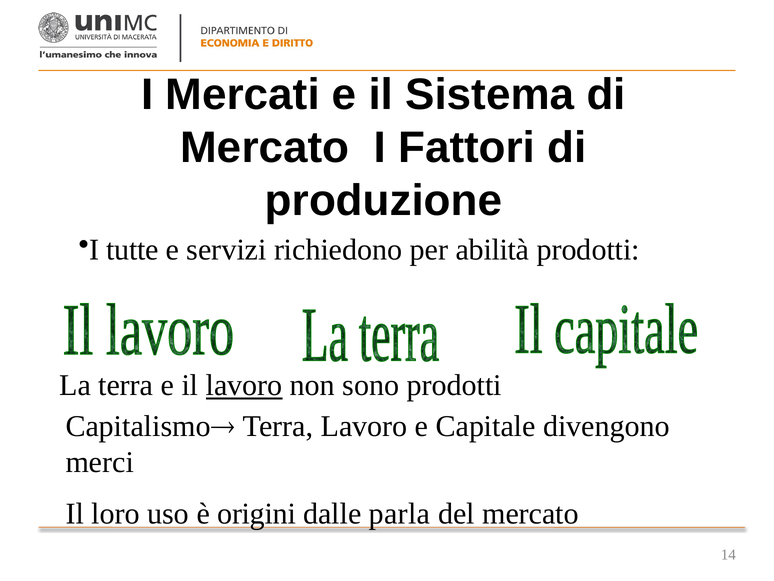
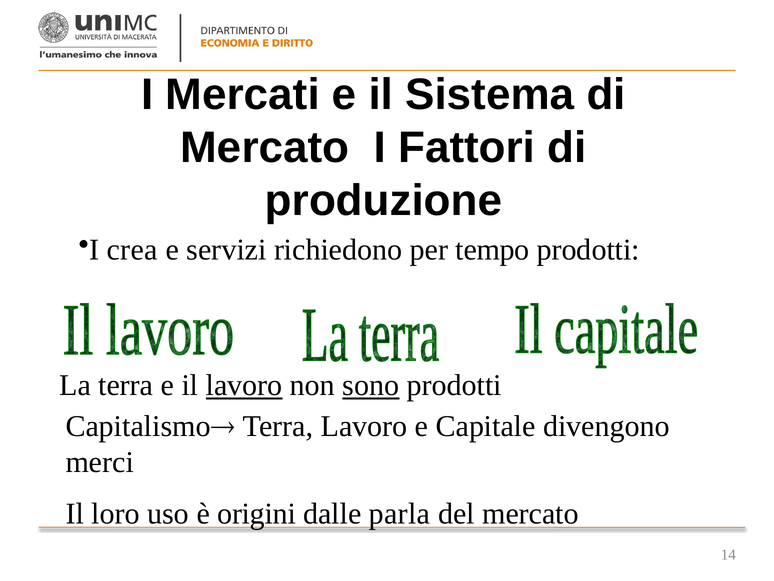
tutte: tutte -> crea (132, 250)
abilità: abilità -> tempo (492, 250)
sono underline: none -> present (371, 385)
